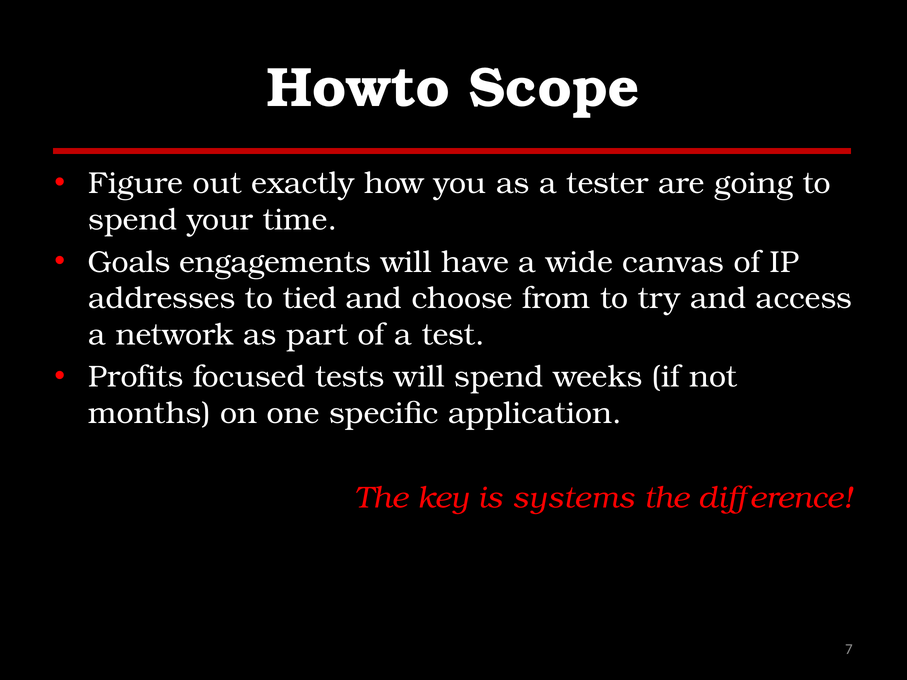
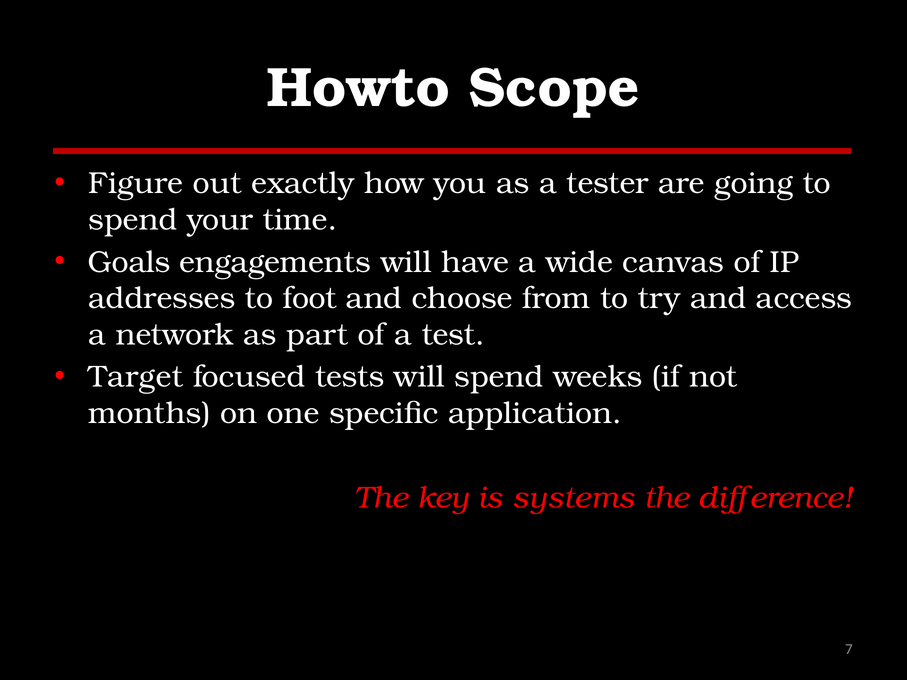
tied: tied -> foot (310, 298)
Profits: Profits -> Target (136, 377)
